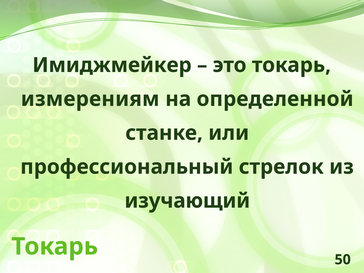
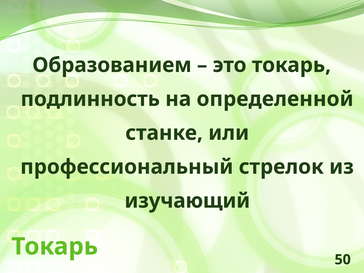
Имиджмейкер: Имиджмейкер -> Образованием (112, 65)
измерениям: измерениям -> подлинность (90, 99)
